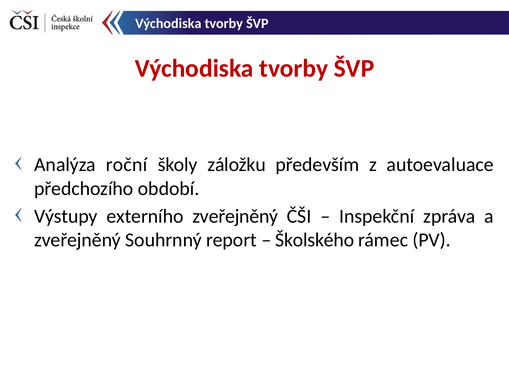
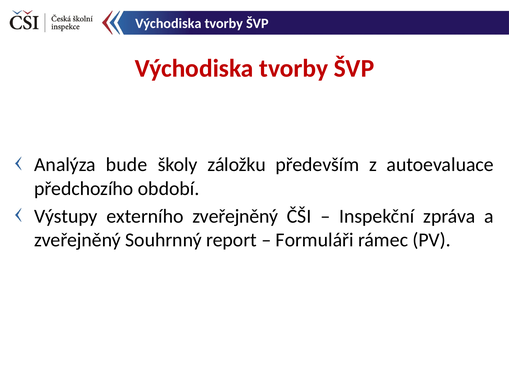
roční: roční -> bude (127, 165)
Školského: Školského -> Formuláři (315, 240)
